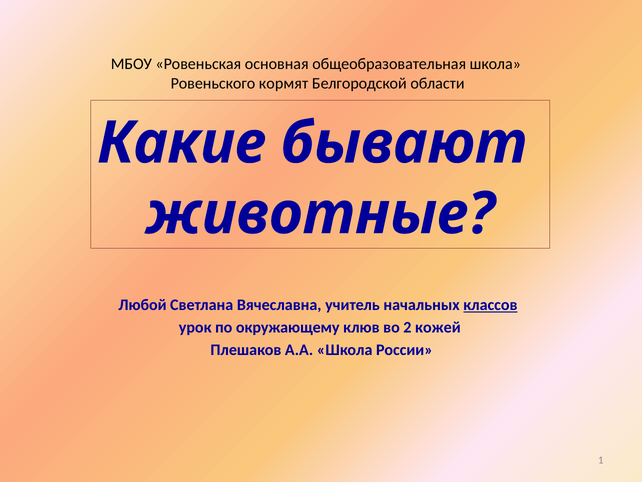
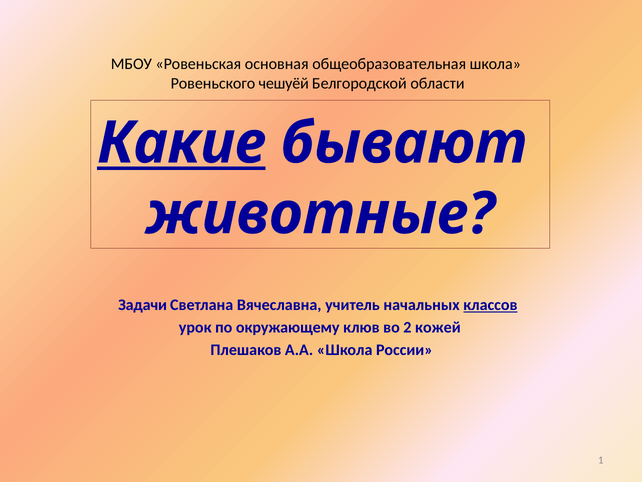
кормят: кормят -> чешуёй (284, 83)
Какие underline: none -> present (181, 143)
Любой: Любой -> Задачи (143, 305)
